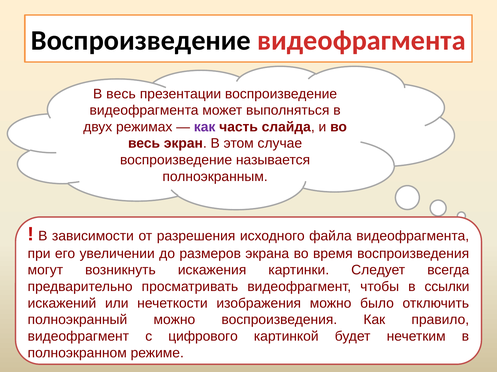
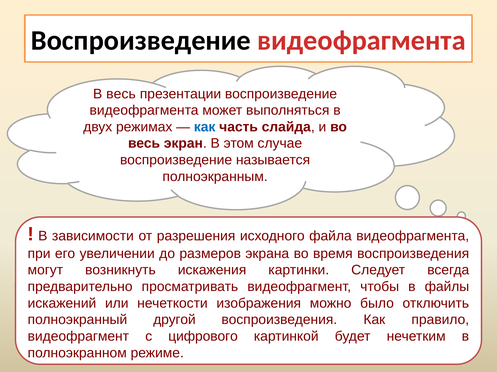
как colour: purple -> blue (205, 127)
ссылки: ссылки -> файлы (447, 287)
полноэкранный можно: можно -> другой (174, 320)
